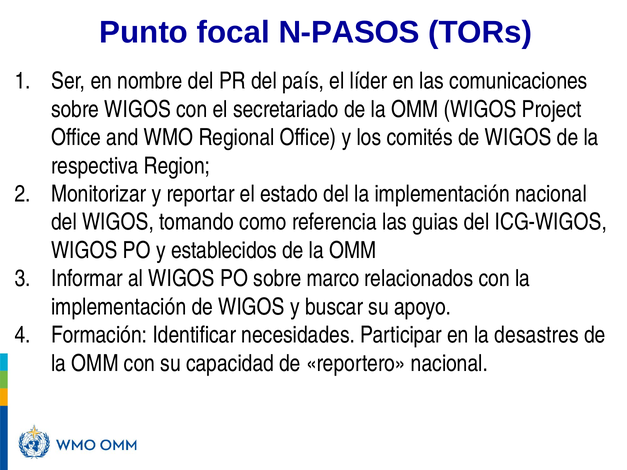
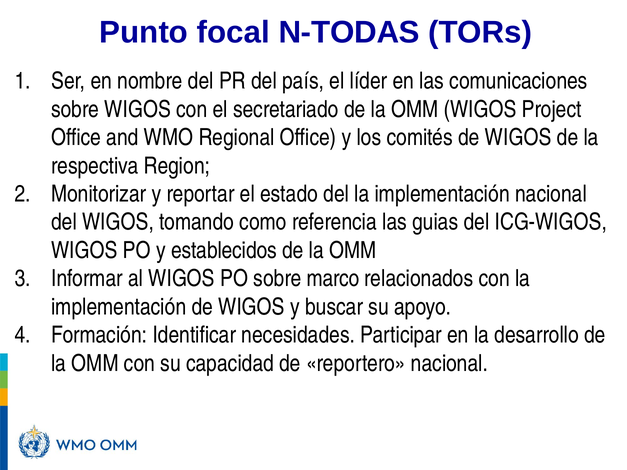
N-PASOS: N-PASOS -> N-TODAS (349, 32)
desastres: desastres -> desarrollo (537, 335)
